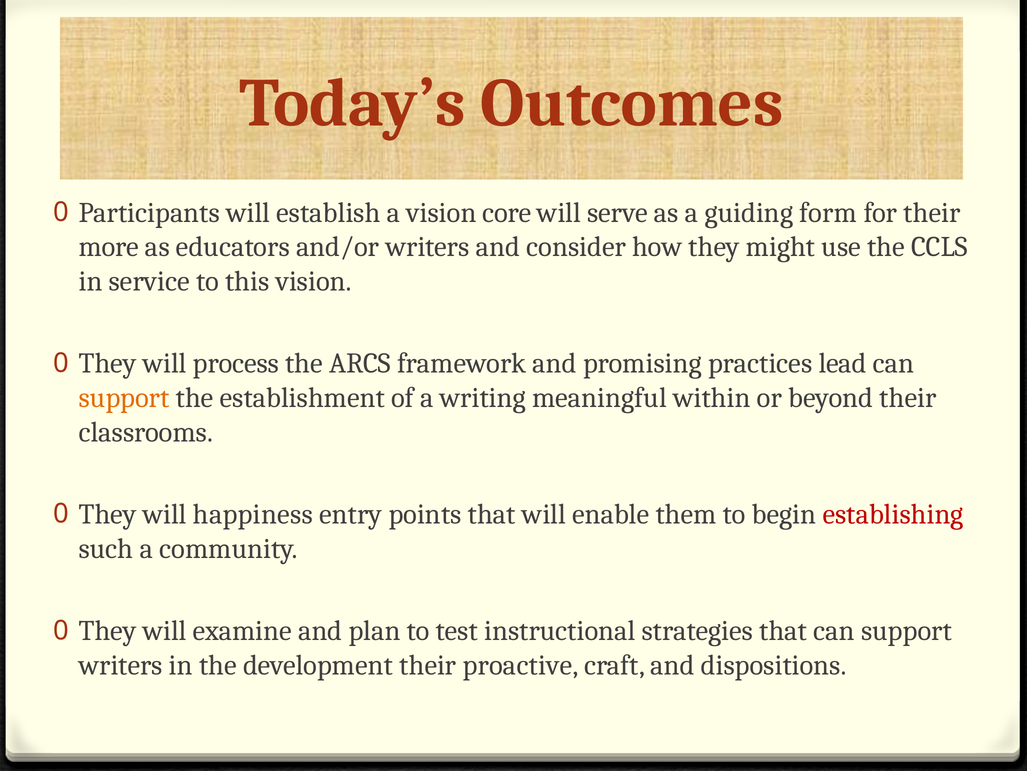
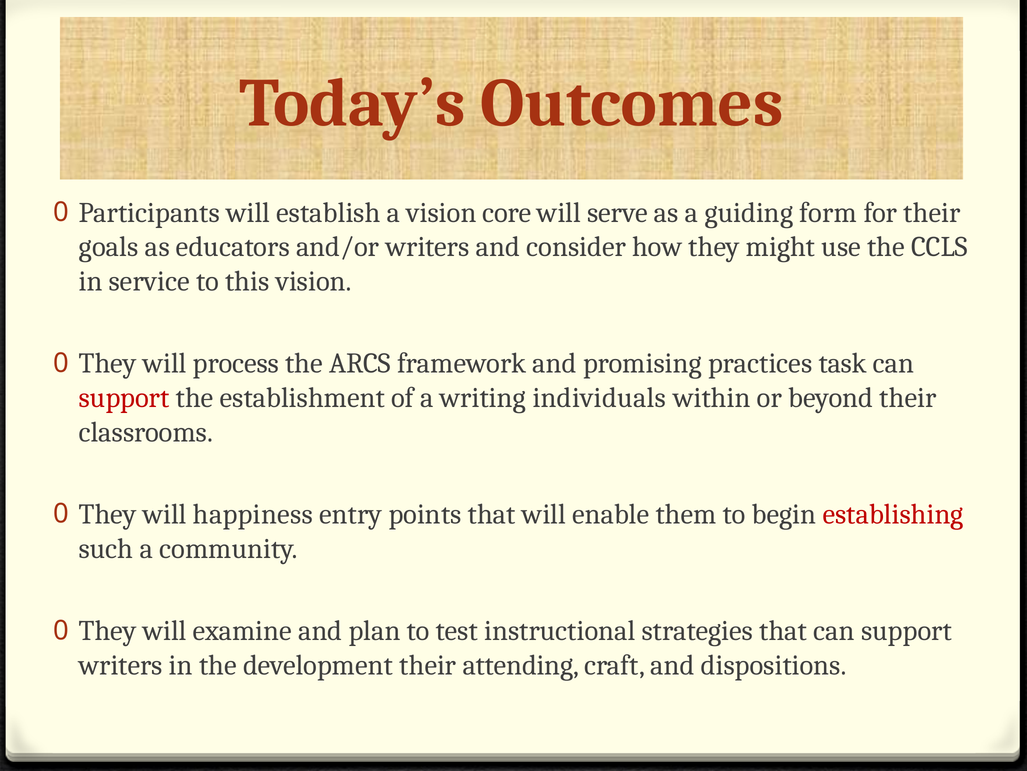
more: more -> goals (109, 247)
lead: lead -> task (843, 363)
support colour: orange -> red (124, 397)
meaningful: meaningful -> individuals (599, 397)
proactive: proactive -> attending (521, 665)
